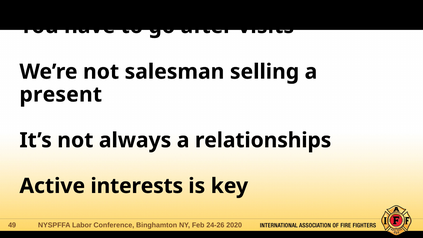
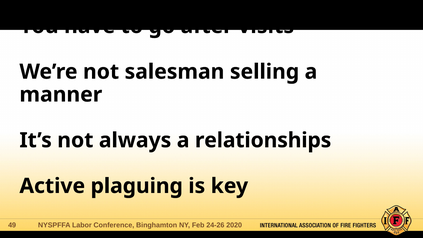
present: present -> manner (61, 95)
interests: interests -> plaguing (137, 186)
